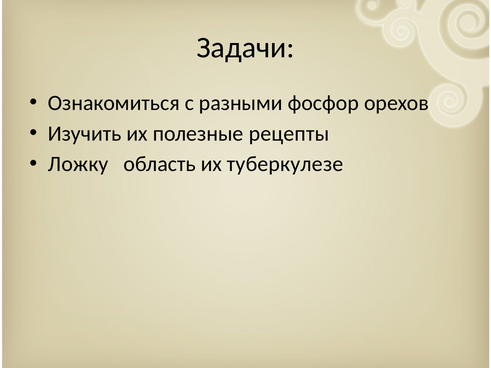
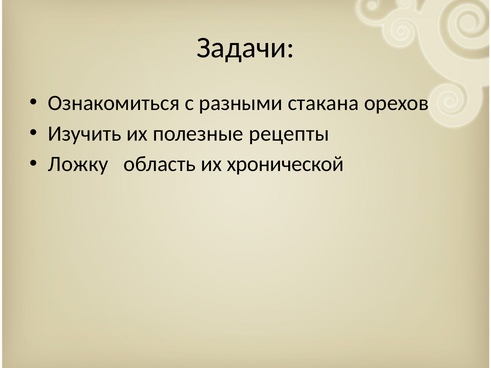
фосфор: фосфор -> стакана (323, 103)
туберкулезе: туберкулезе -> хронической (285, 164)
